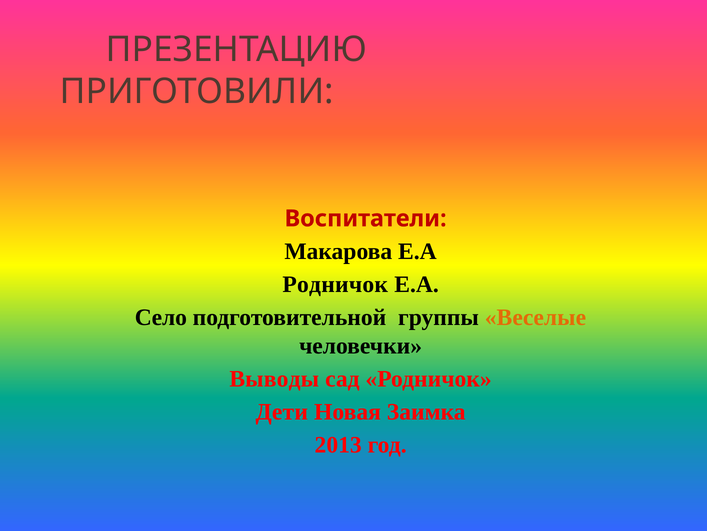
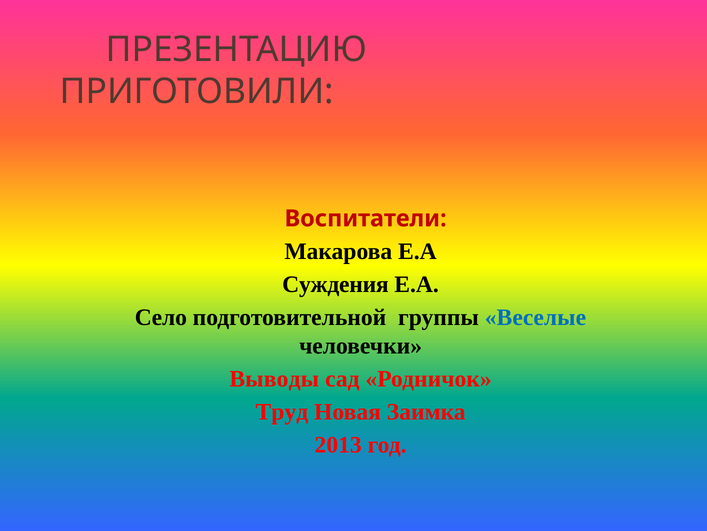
Родничок: Родничок -> Суждения (335, 284)
Веселые colour: orange -> blue (535, 317)
Дети: Дети -> Труд (282, 411)
